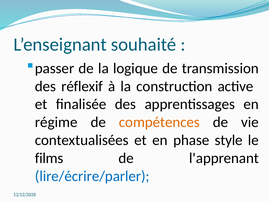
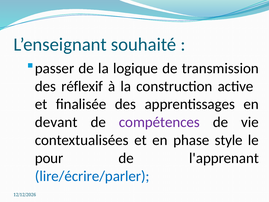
régime: régime -> devant (56, 122)
compétences colour: orange -> purple (159, 122)
films: films -> pour (49, 158)
